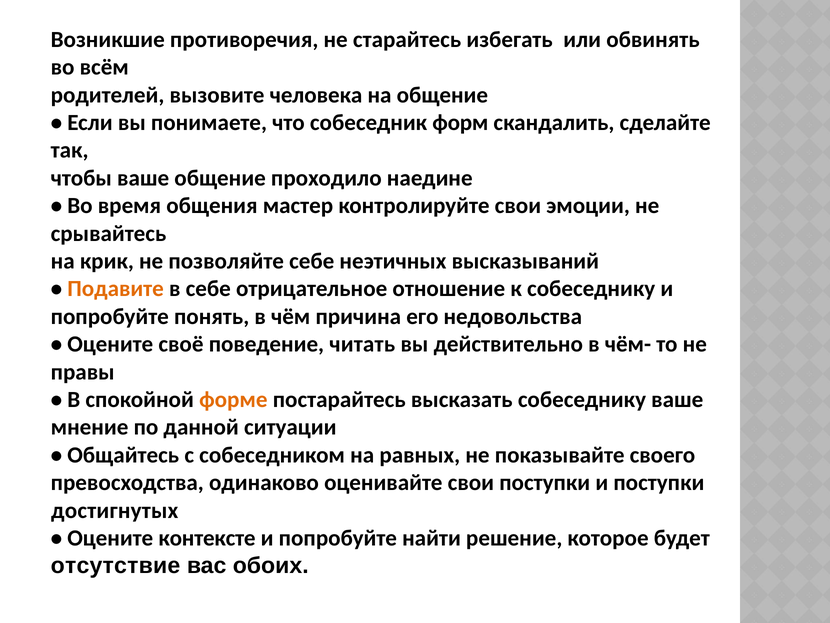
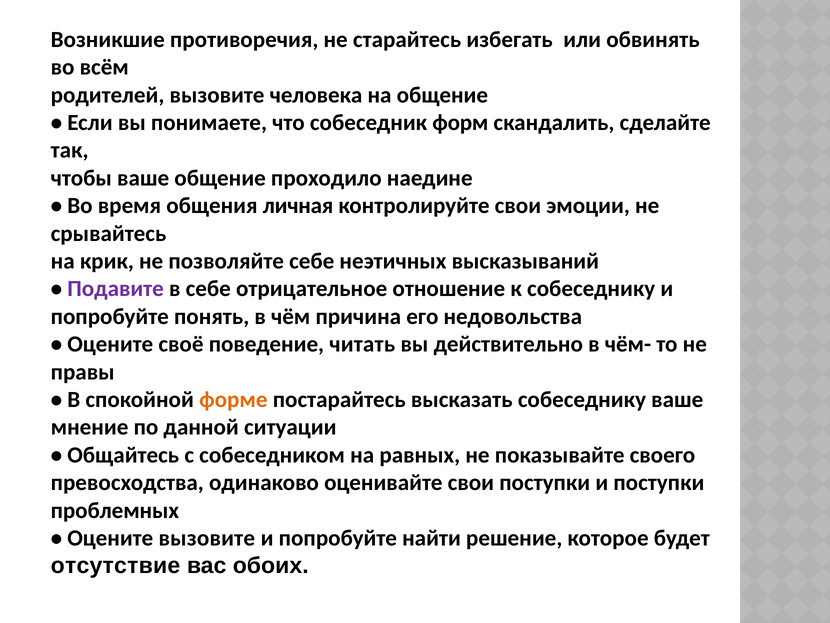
мастер: мастер -> личная (298, 206)
Подавите colour: orange -> purple (116, 289)
достигнутых: достигнутых -> проблемных (115, 510)
Оцените контексте: контексте -> вызовите (207, 538)
